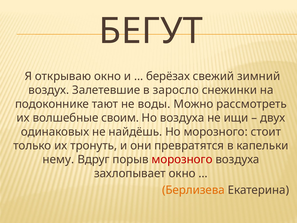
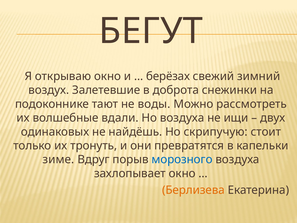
заросло: заросло -> доброта (176, 90)
своим: своим -> вдали (120, 118)
Но морозного: морозного -> скрипучую (216, 132)
нему: нему -> зиме (58, 159)
морозного colour: red -> blue (182, 159)
